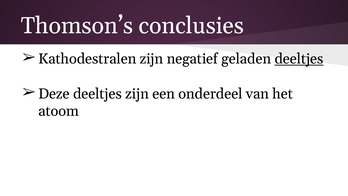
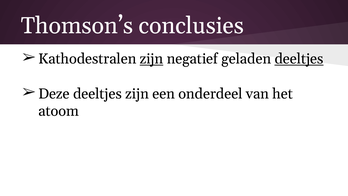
zijn underline: none -> present (152, 59)
